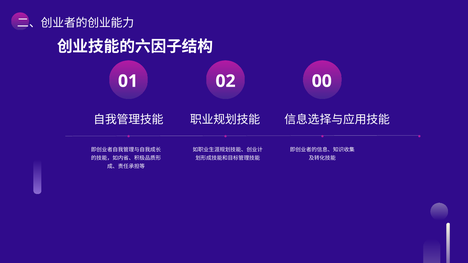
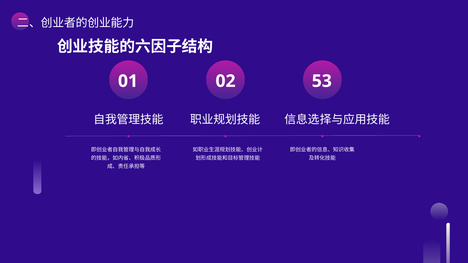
00: 00 -> 53 (322, 81)
